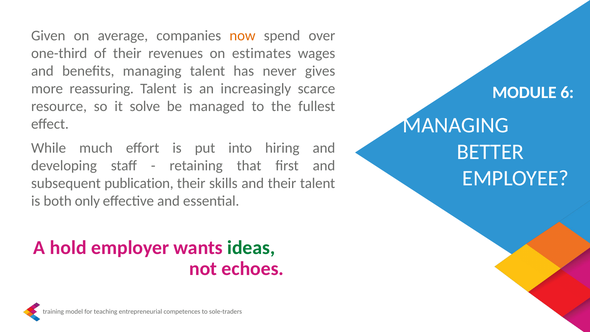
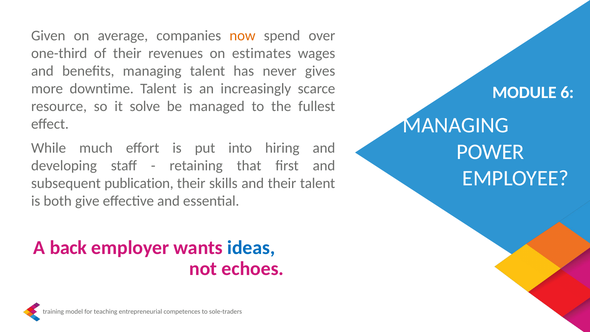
reassuring: reassuring -> downtime (102, 89)
BETTER: BETTER -> POWER (490, 152)
only: only -> give (87, 201)
hold: hold -> back (68, 247)
ideas colour: green -> blue (251, 247)
